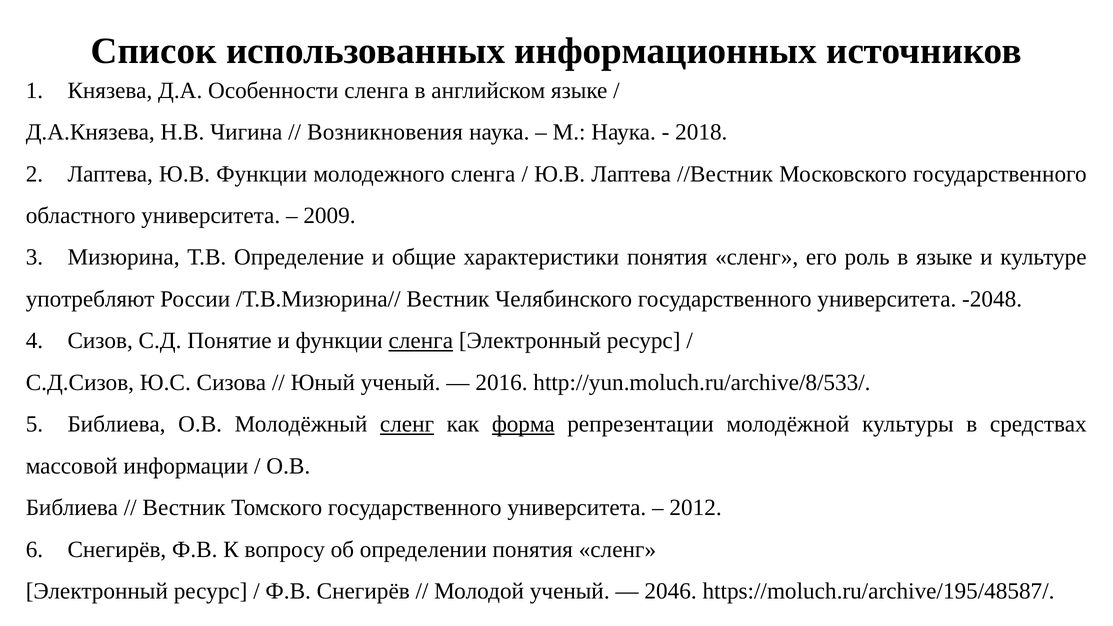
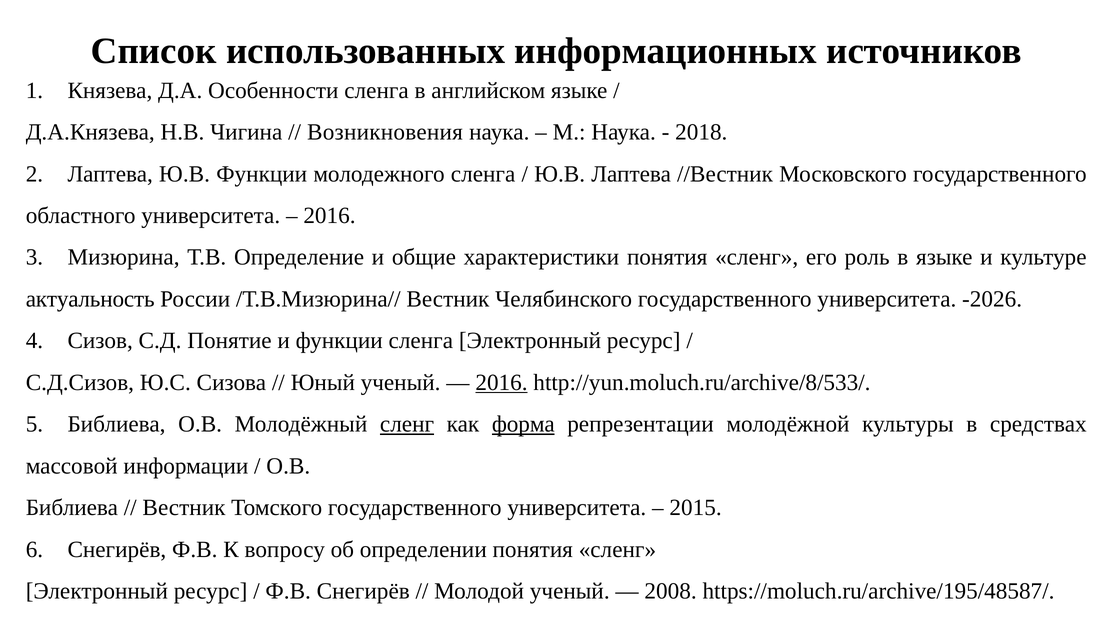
2009: 2009 -> 2016 (330, 216)
употребляют: употребляют -> актуальность (90, 299)
-2048: -2048 -> -2026 (992, 299)
сленга underline: present -> none (421, 341)
2016 underline: none -> present (502, 383)
2012: 2012 -> 2015 (696, 508)
2046: 2046 -> 2008 (671, 591)
